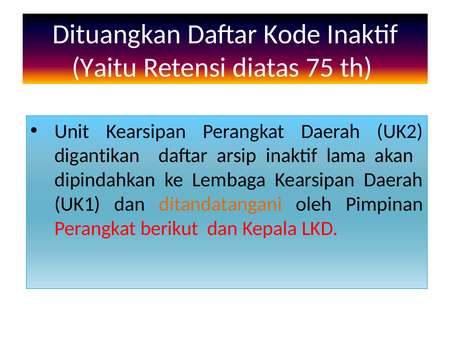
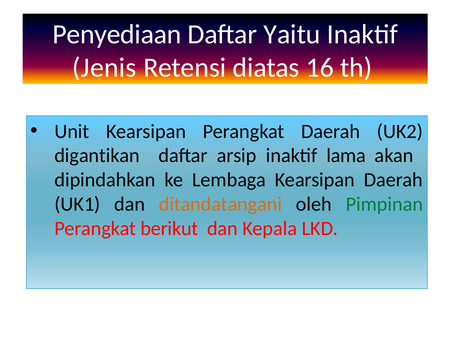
Dituangkan: Dituangkan -> Penyediaan (117, 34)
Kode: Kode -> Yaitu (292, 34)
Yaitu: Yaitu -> Jenis (104, 68)
75: 75 -> 16 (320, 68)
Pimpinan colour: black -> green (384, 204)
